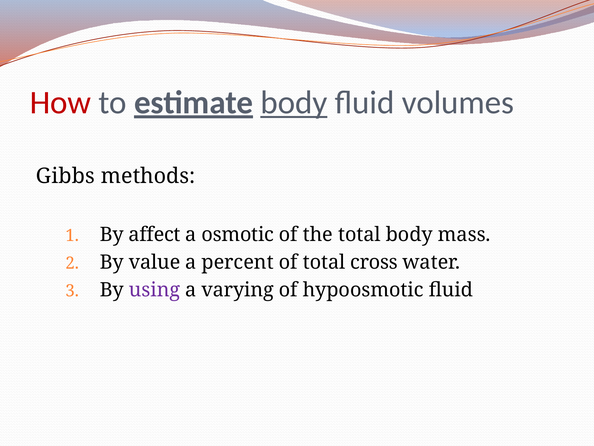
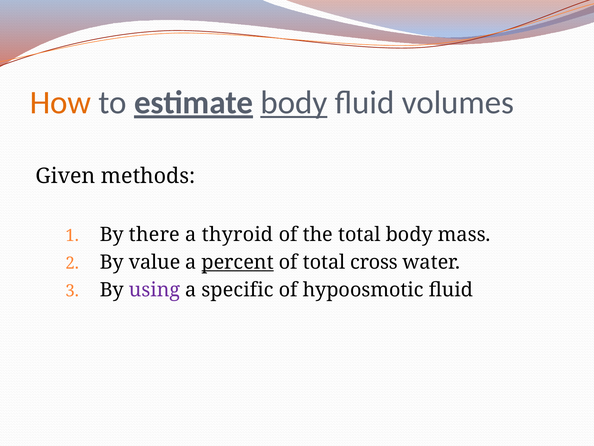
How colour: red -> orange (60, 103)
Gibbs: Gibbs -> Given (66, 176)
affect: affect -> there (154, 234)
osmotic: osmotic -> thyroid (238, 234)
percent underline: none -> present (238, 262)
varying: varying -> specific (238, 290)
